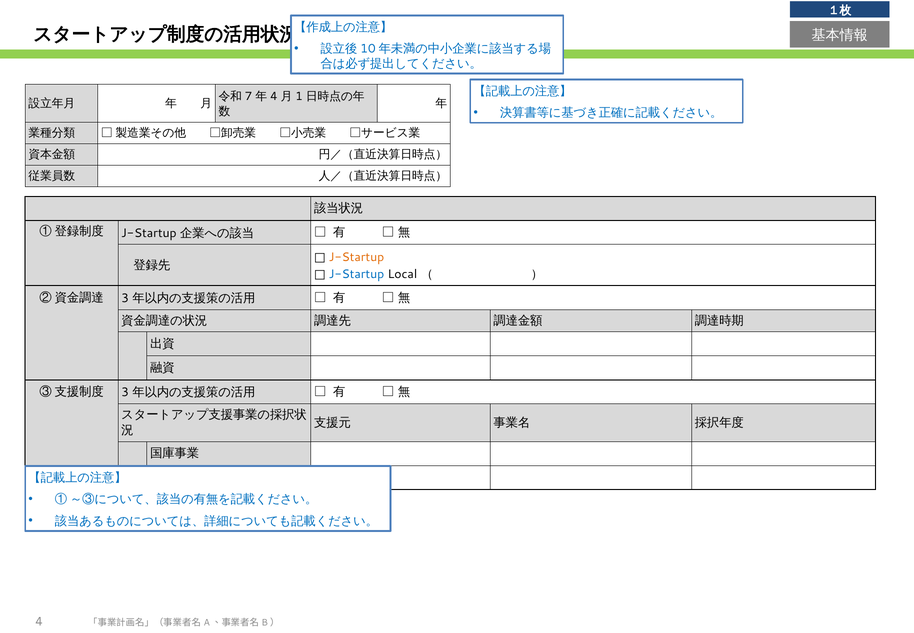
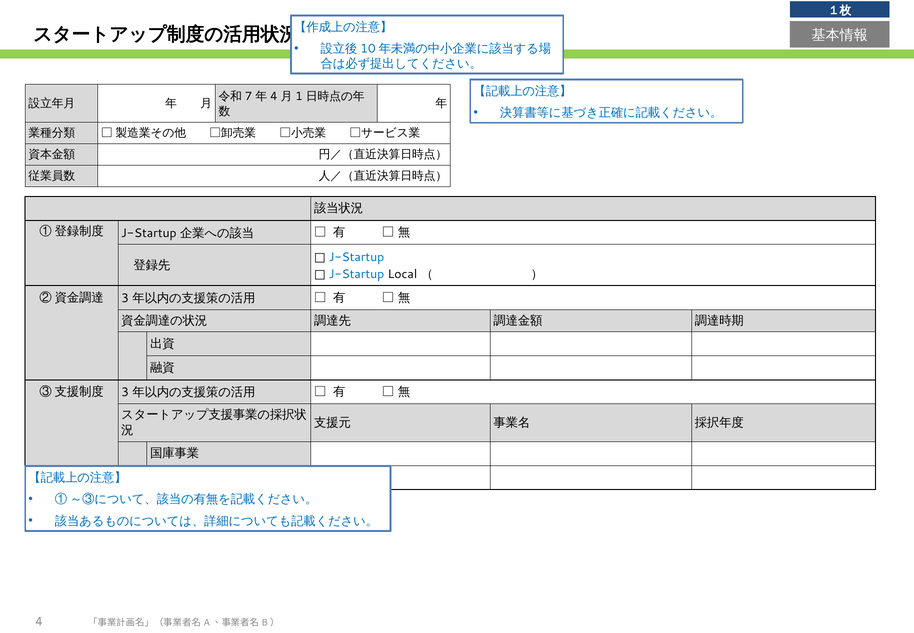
J-Startup colour: orange -> blue (357, 257)
